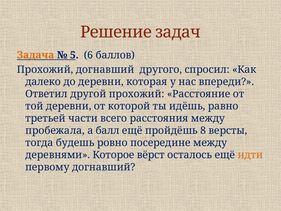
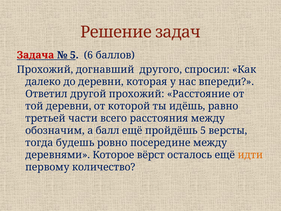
Задача colour: orange -> red (35, 55)
пробежала: пробежала -> обозначим (55, 130)
пройдёшь 8: 8 -> 5 (203, 130)
первому догнавший: догнавший -> количество (104, 167)
